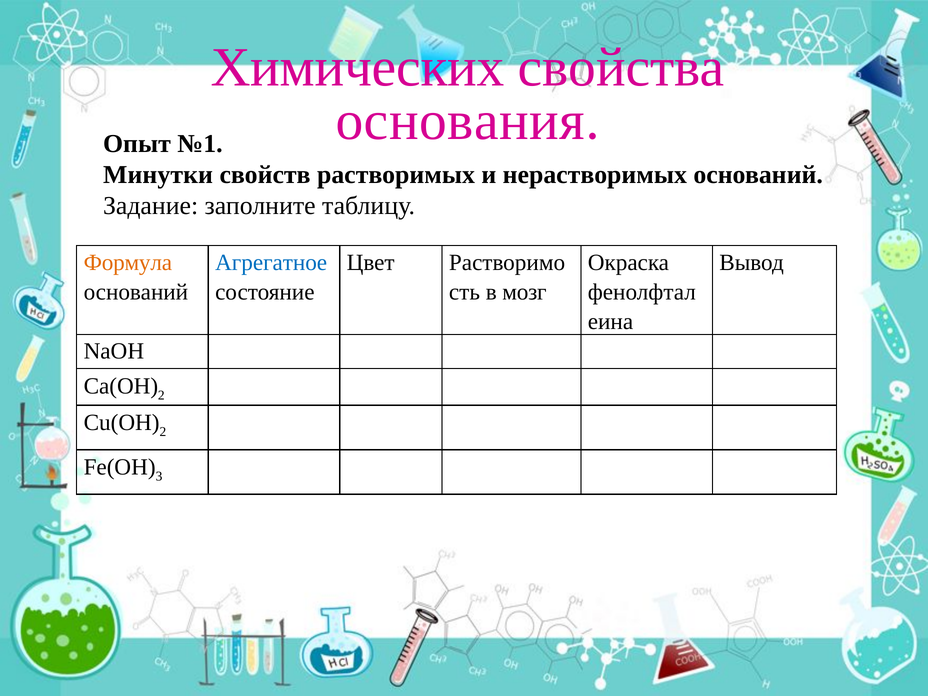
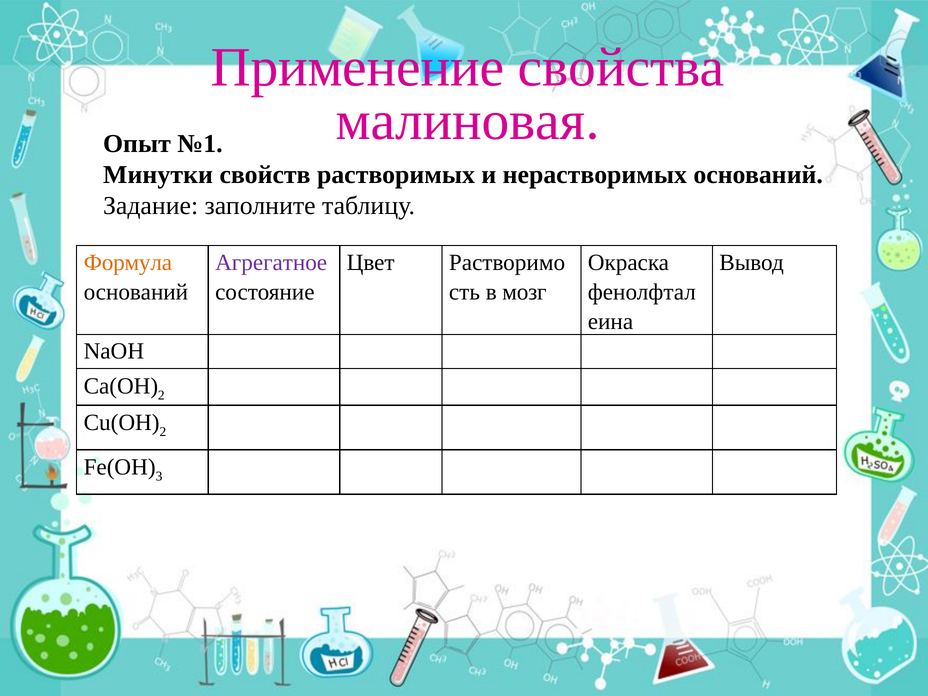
Химических: Химических -> Применение (357, 68)
основания: основания -> малиновая (461, 121)
Агрегатное colour: blue -> purple (271, 263)
